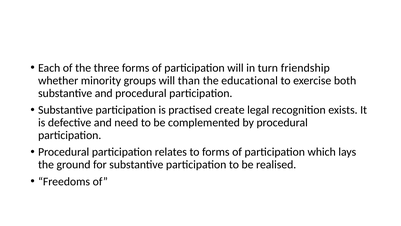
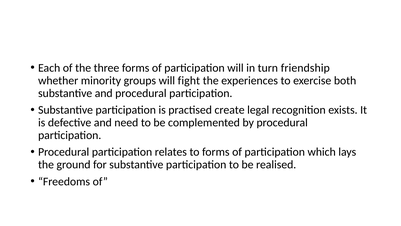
than: than -> fight (189, 80)
educational: educational -> experiences (250, 80)
